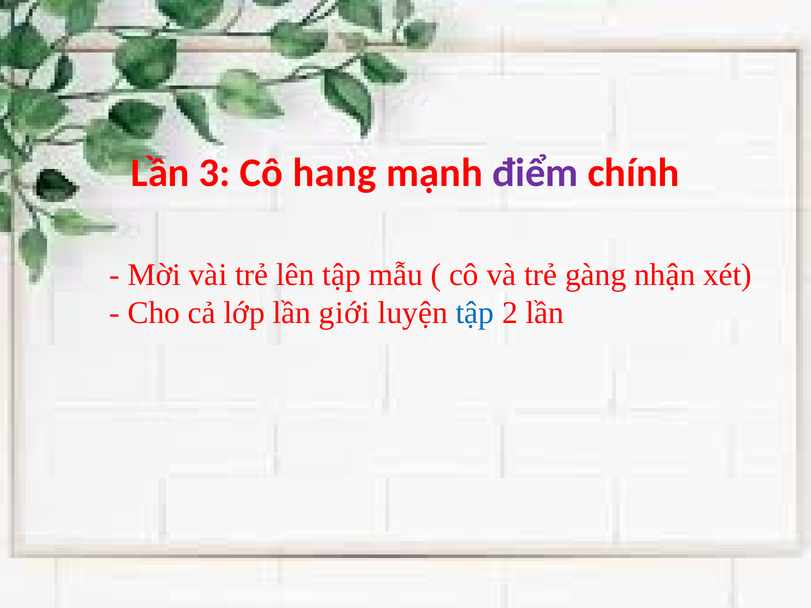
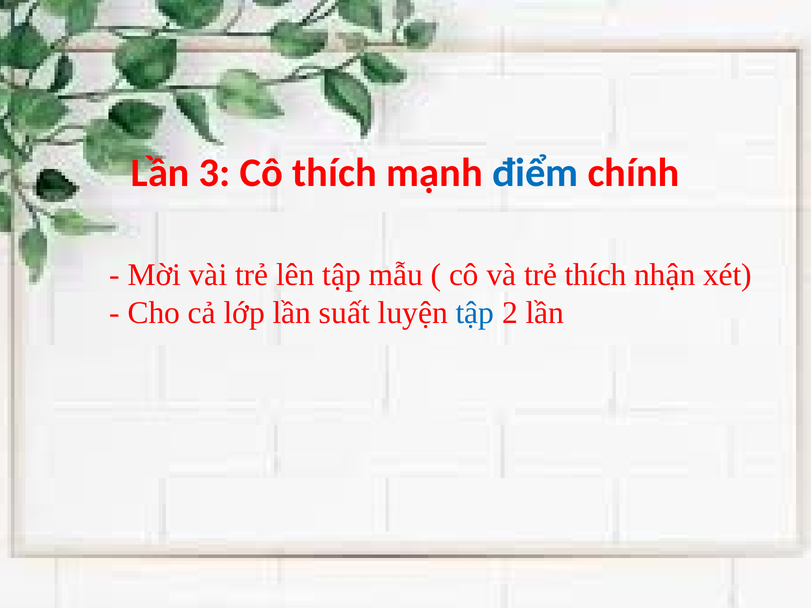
Cô hang: hang -> thích (335, 173)
điểm colour: purple -> blue (535, 173)
trẻ gàng: gàng -> thích (596, 275)
giới: giới -> suất (345, 313)
